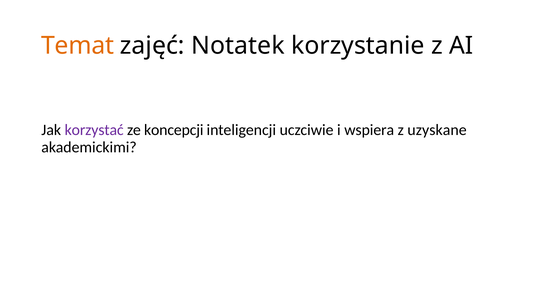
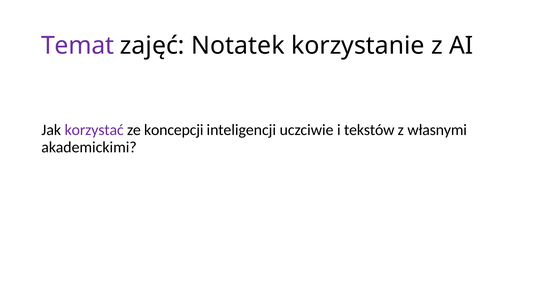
Temat colour: orange -> purple (78, 46)
wspiera: wspiera -> tekstów (369, 130)
uzyskane: uzyskane -> własnymi (437, 130)
